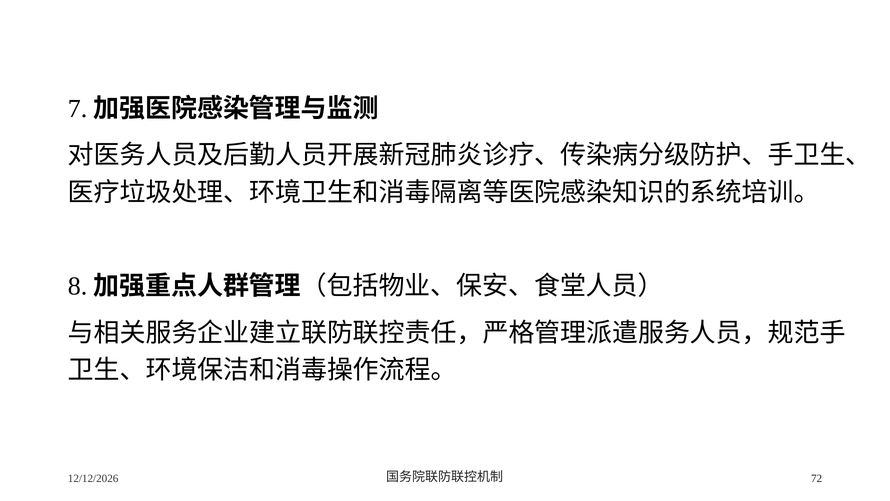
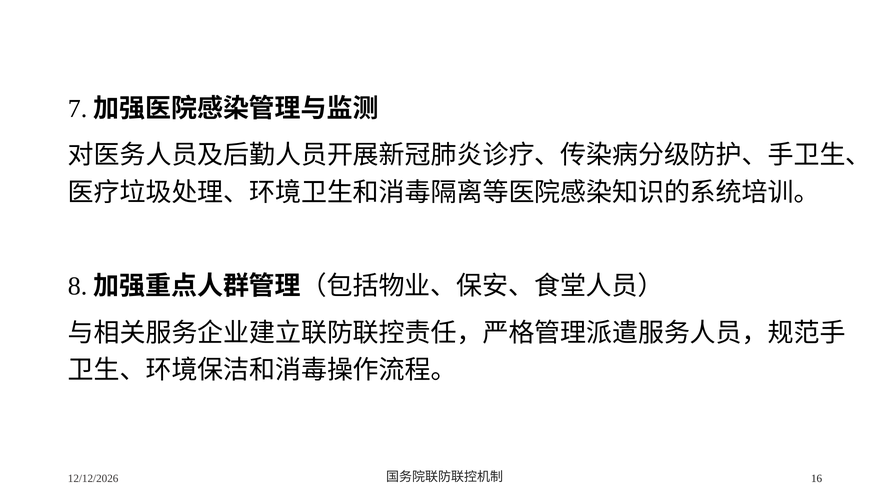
72: 72 -> 16 (817, 478)
